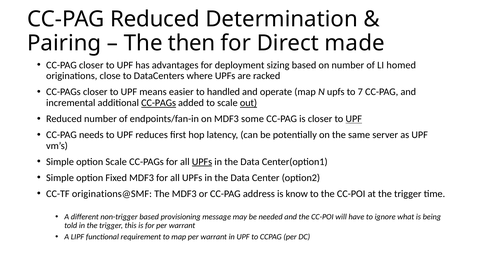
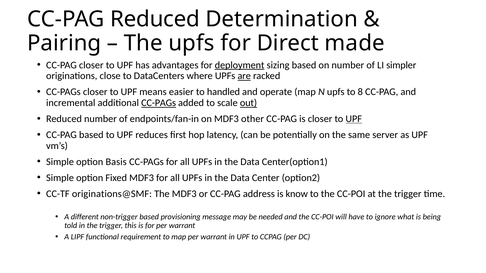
The then: then -> upfs (192, 43)
deployment underline: none -> present (240, 65)
homed: homed -> simpler (401, 65)
are underline: none -> present (244, 76)
7: 7 -> 8 (360, 92)
some: some -> other (253, 119)
CC-PAG needs: needs -> based (91, 135)
option Scale: Scale -> Basis (116, 162)
UPFs underline: present -> none (202, 162)
